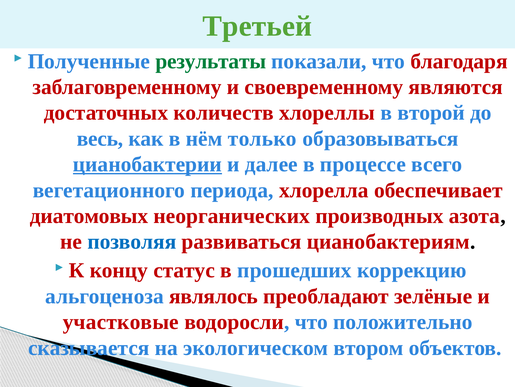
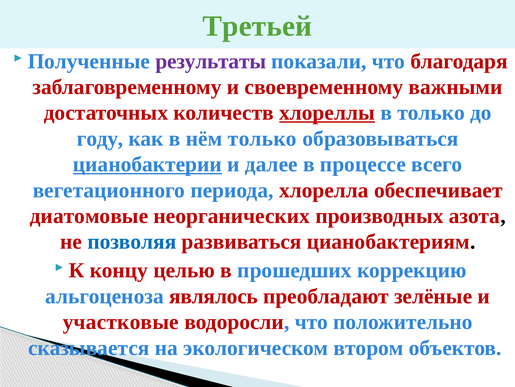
результаты colour: green -> purple (211, 61)
являются: являются -> важными (456, 87)
хлореллы underline: none -> present (327, 113)
в второй: второй -> только (431, 113)
весь: весь -> году (100, 138)
диатомовых: диатомовых -> диатомовые (89, 216)
статус: статус -> целью (184, 270)
